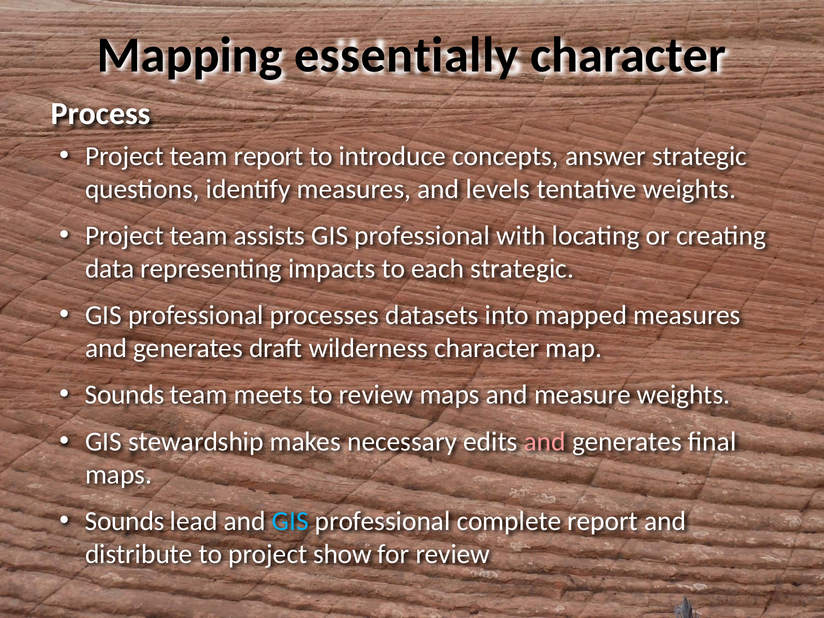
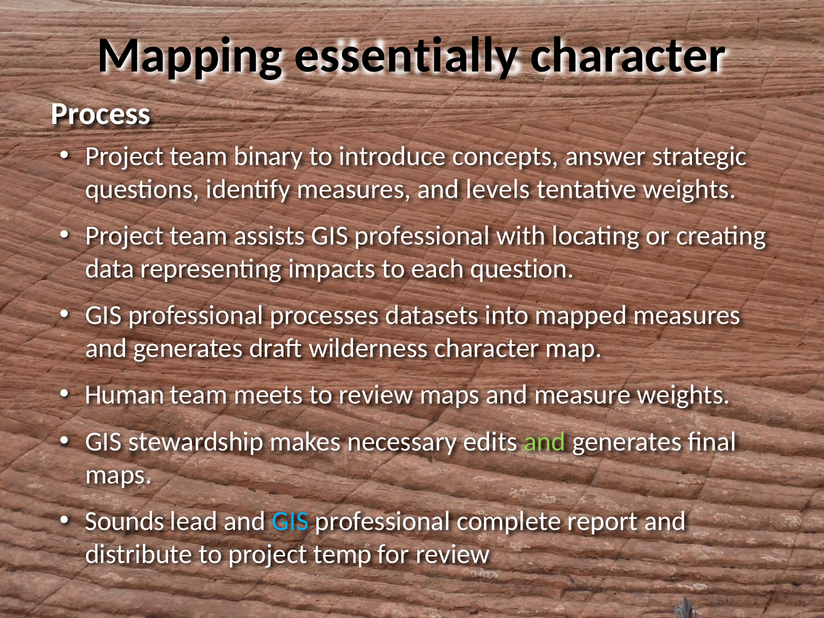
team report: report -> binary (268, 156)
each strategic: strategic -> question (522, 269)
Sounds: Sounds -> Human (125, 395)
and colour: pink -> light green (545, 442)
show: show -> temp (343, 554)
